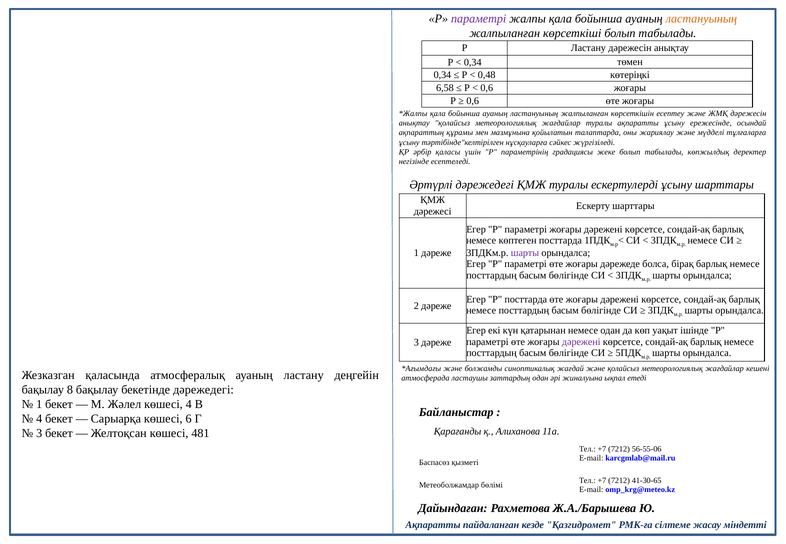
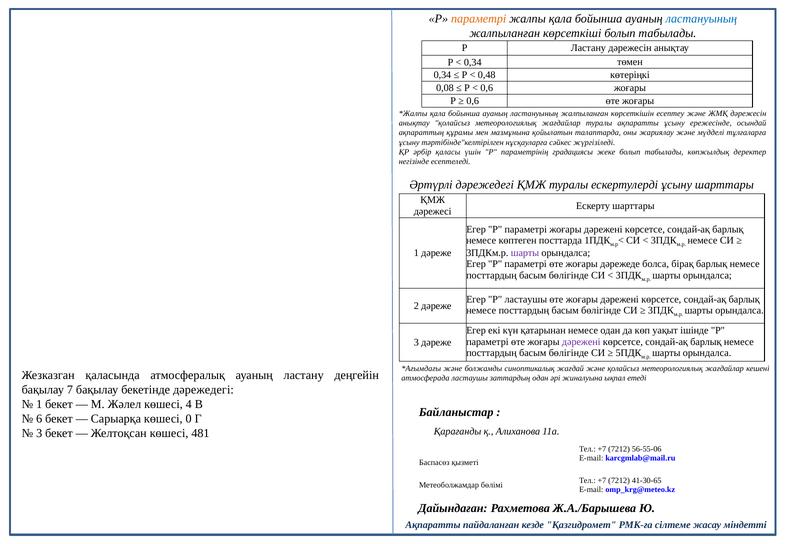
параметрі colour: purple -> orange (479, 19)
ластануының colour: orange -> blue (701, 19)
6,58: 6,58 -> 0,08 (445, 88)
Р посттарда: посттарда -> ластаушы (526, 300)
8: 8 -> 7 (70, 390)
4: 4 -> 6 (39, 419)
6: 6 -> 0 (189, 419)
